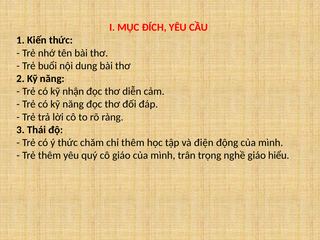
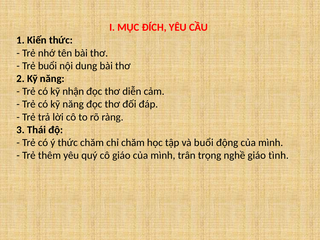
chỉ thêm: thêm -> chăm (133, 143)
và điện: điện -> buổi (204, 143)
hiểu: hiểu -> tình (279, 155)
